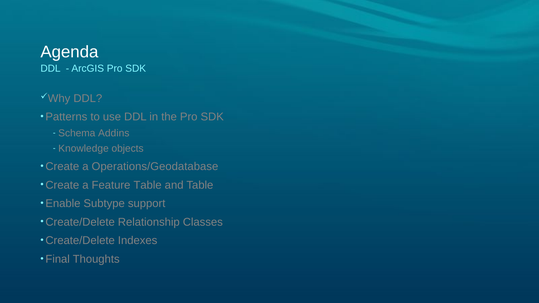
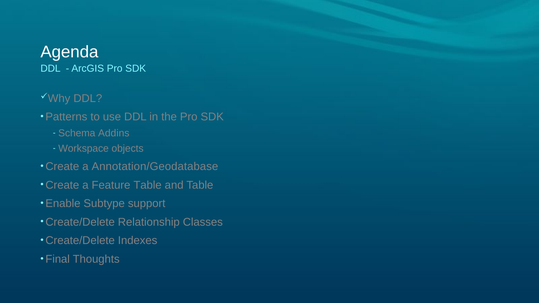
Knowledge: Knowledge -> Workspace (84, 149)
Operations/Geodatabase: Operations/Geodatabase -> Annotation/Geodatabase (155, 167)
